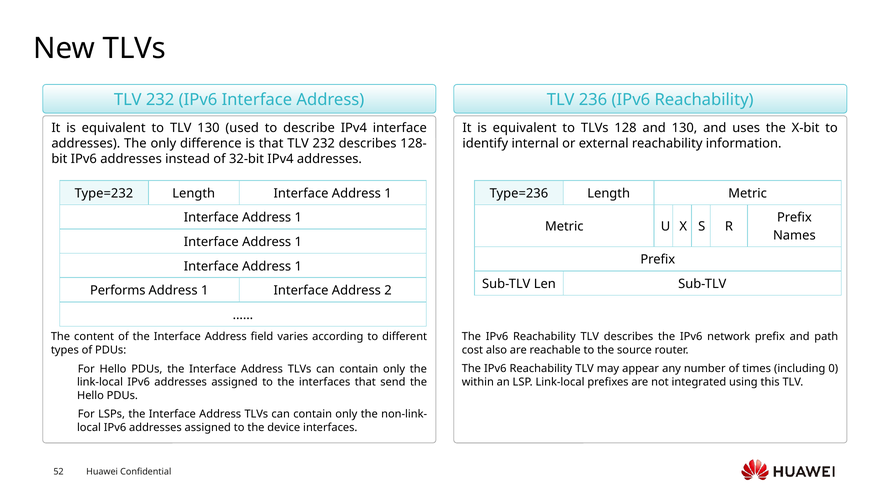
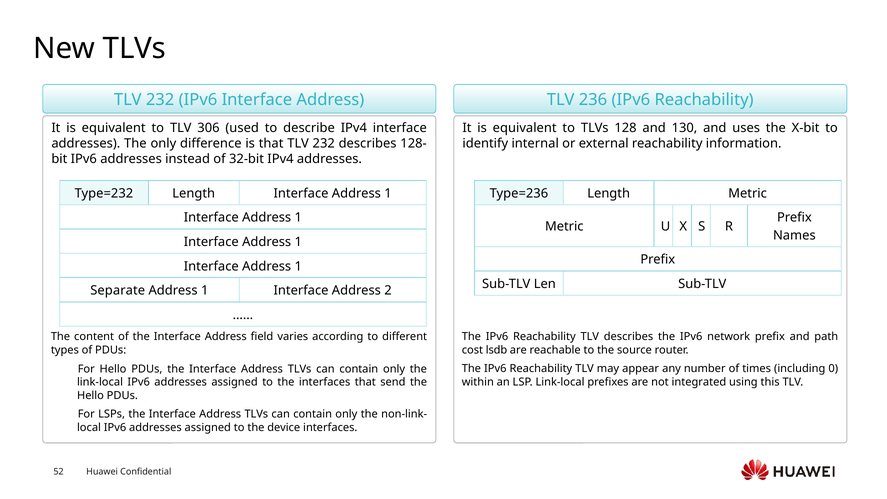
TLV 130: 130 -> 306 (208, 128)
Performs: Performs -> Separate (118, 291)
also: also -> lsdb (497, 350)
